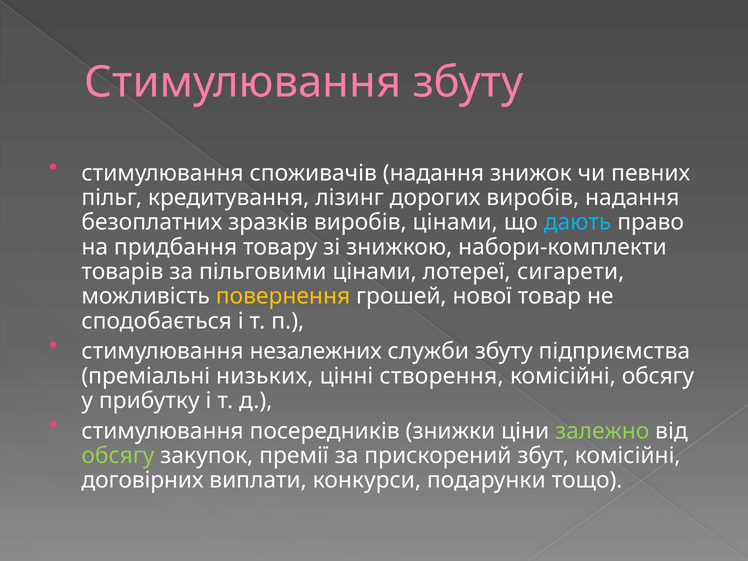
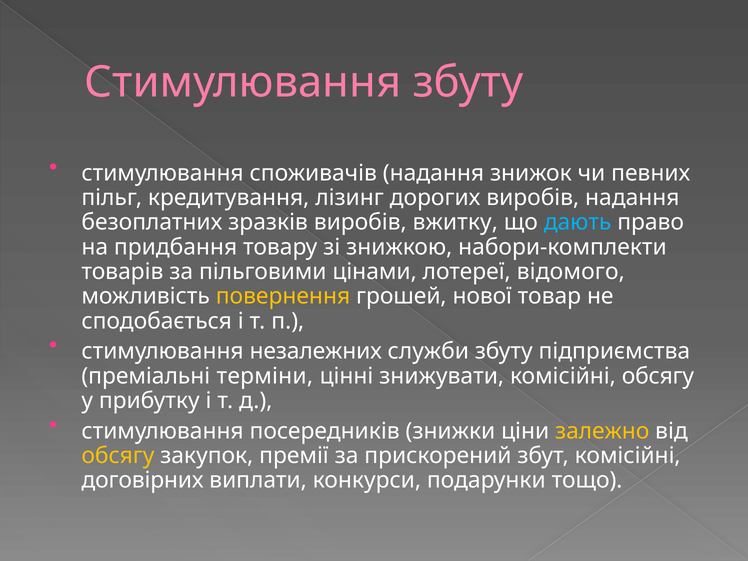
виробів цінами: цінами -> вжитку (455, 222)
сигарети: сигарети -> відомого (571, 272)
низьких: низьких -> терміни (265, 376)
створення: створення -> знижувати (442, 376)
залежно colour: light green -> yellow (602, 431)
обсягу colour: light green -> yellow (118, 456)
